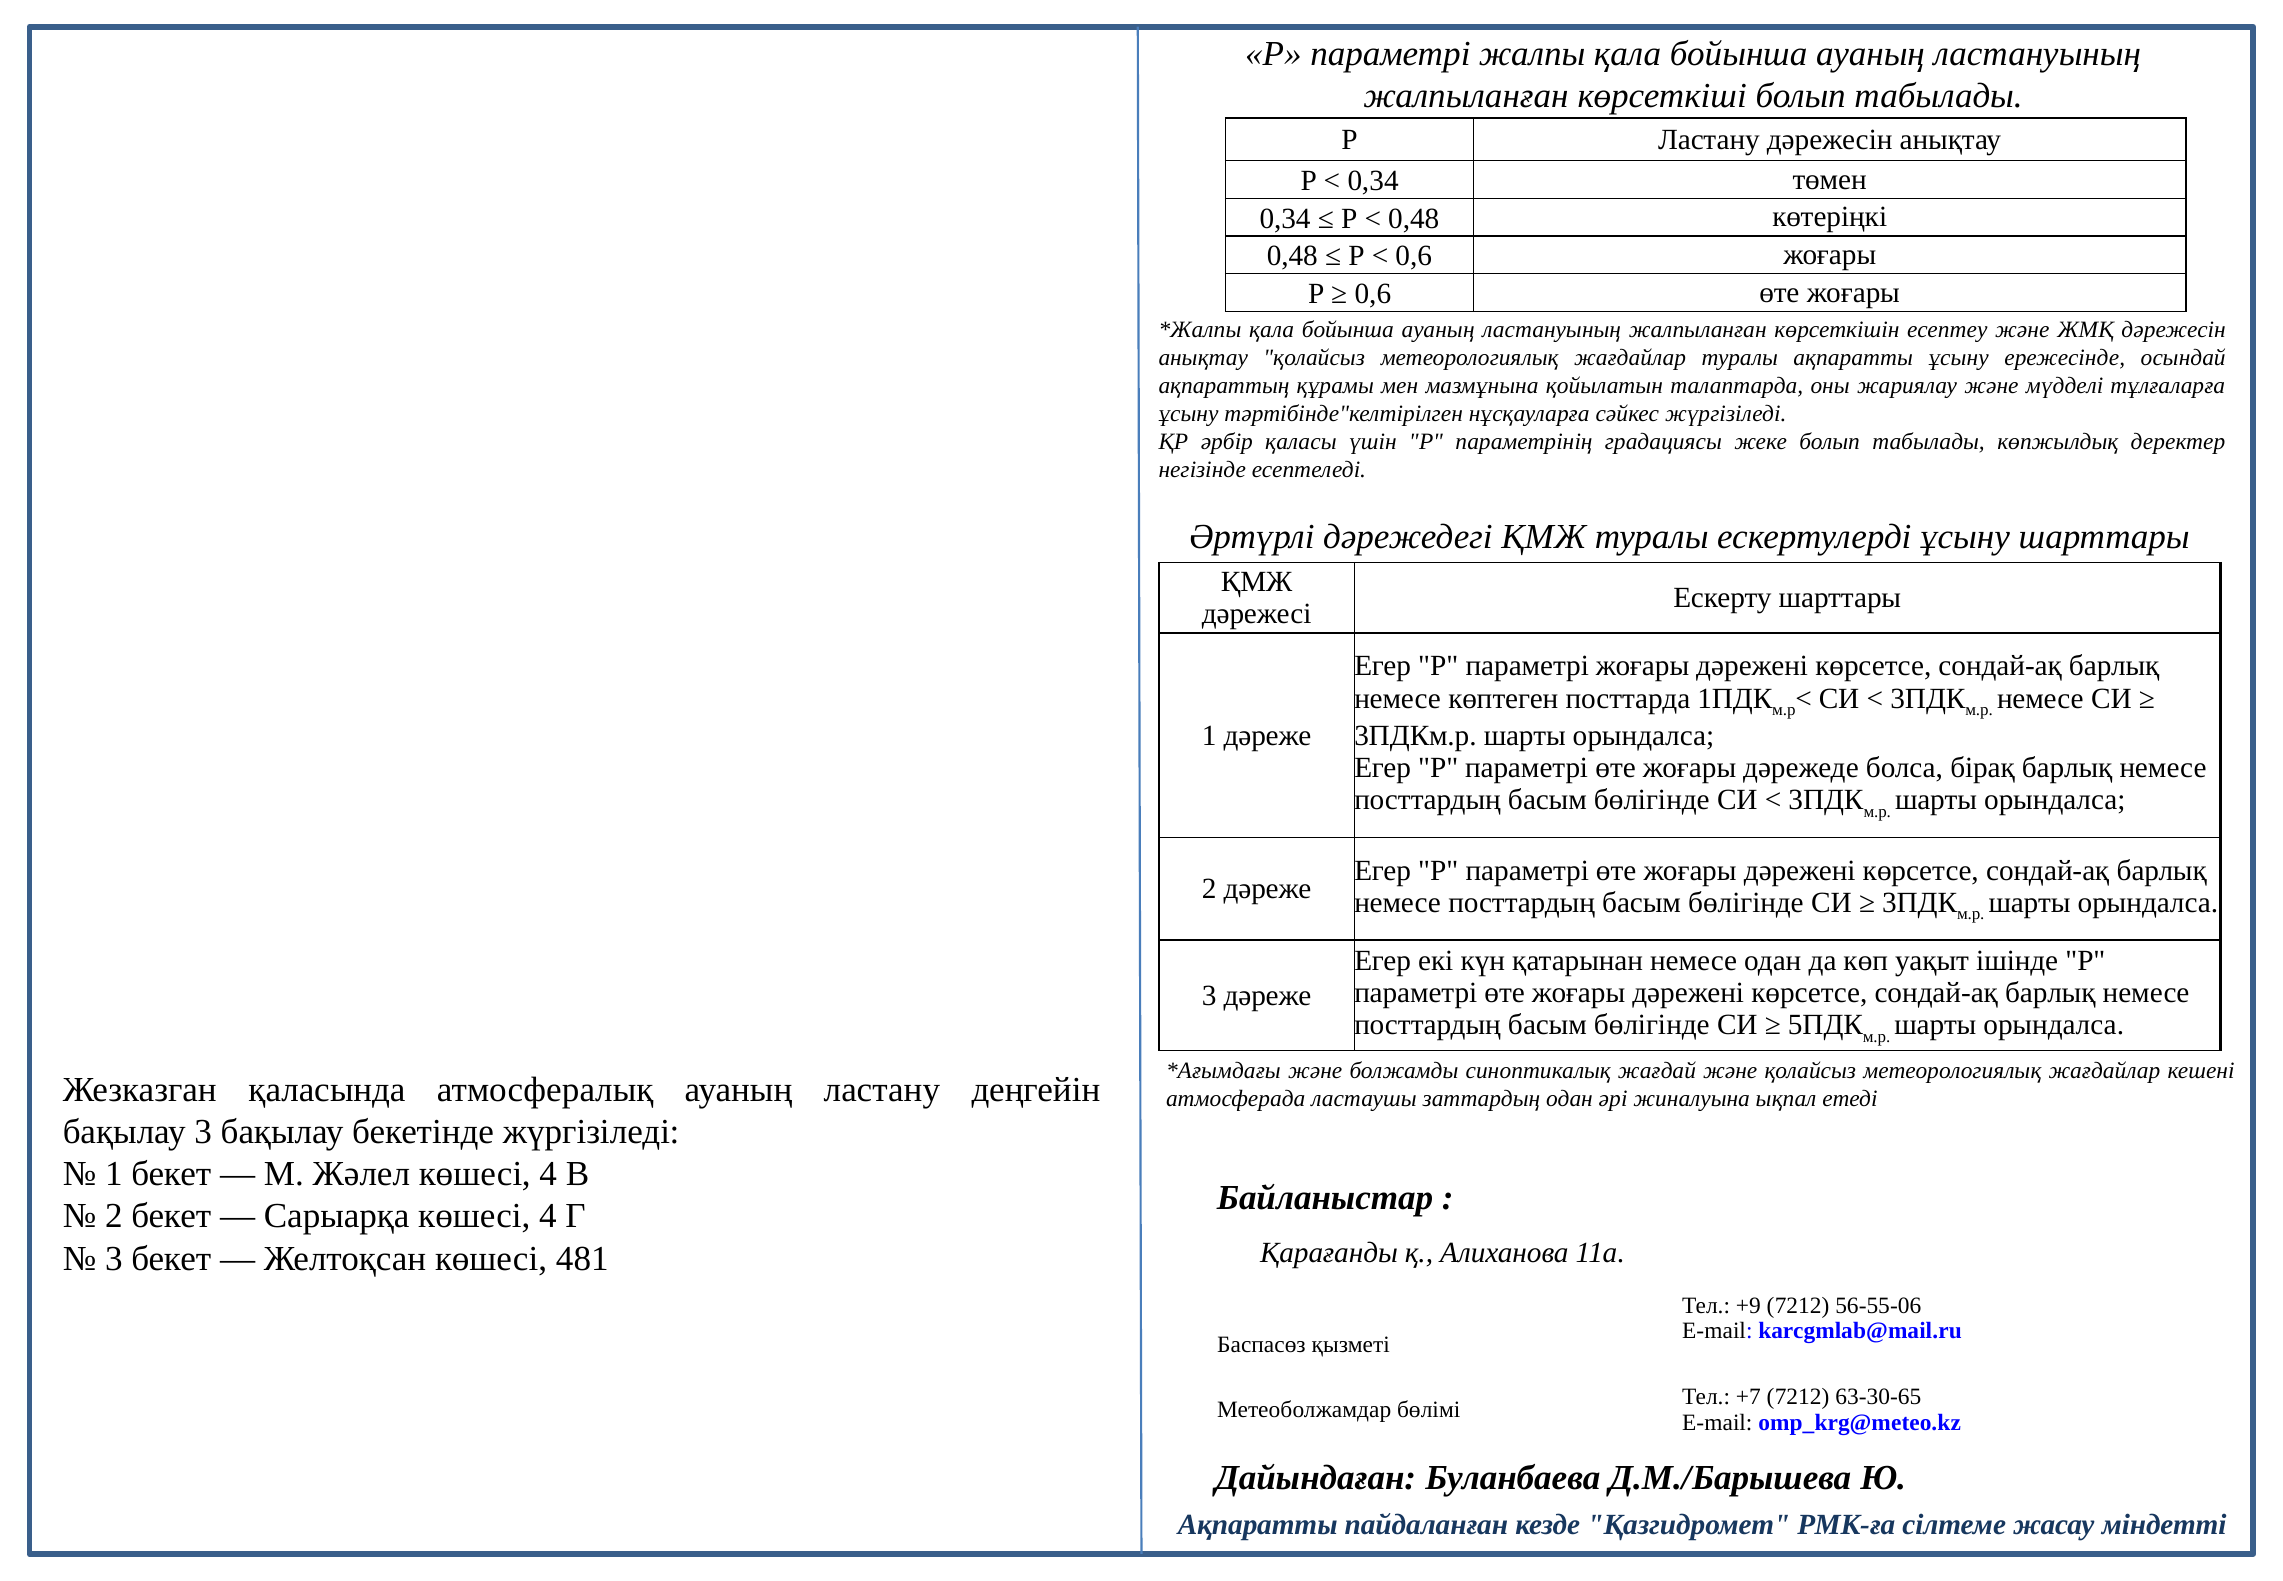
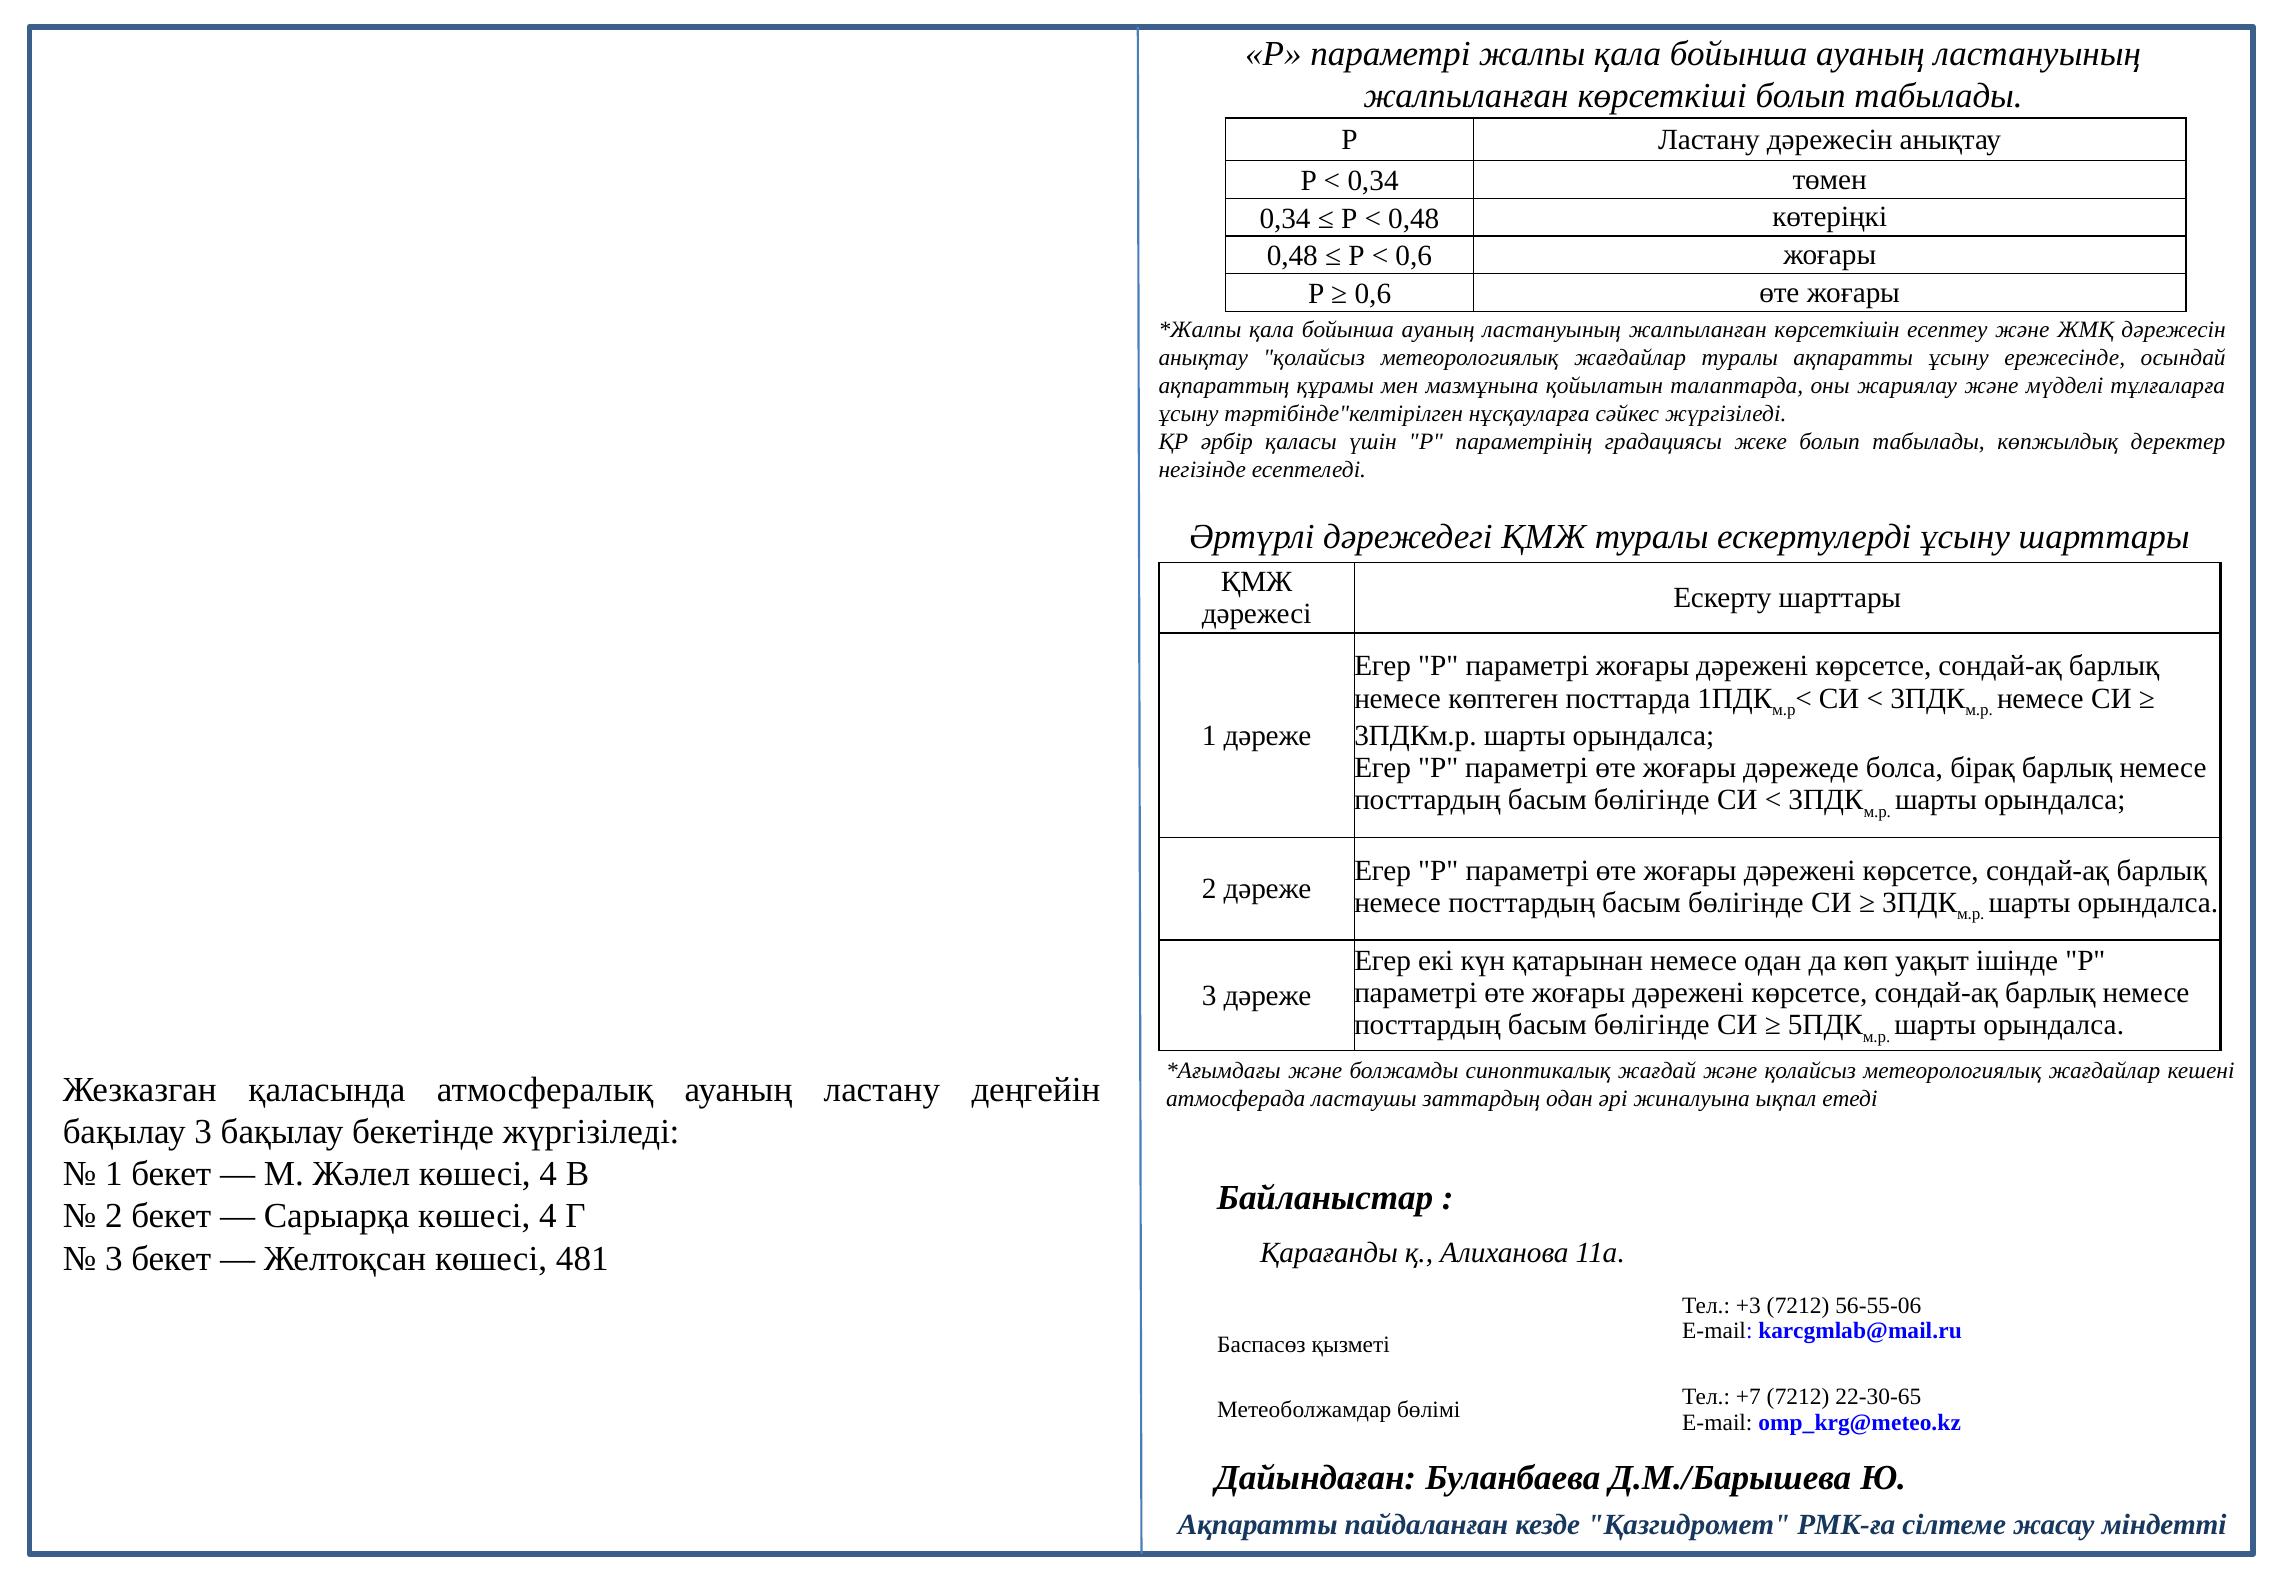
+9: +9 -> +3 (1748, 1305)
63-30-65: 63-30-65 -> 22-30-65 (1878, 1396)
